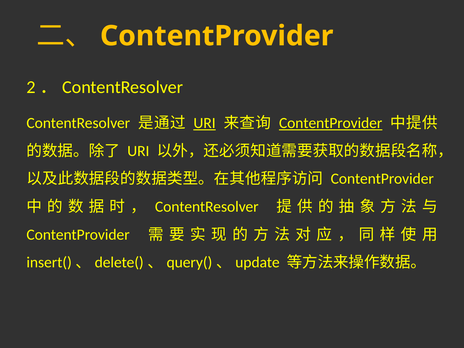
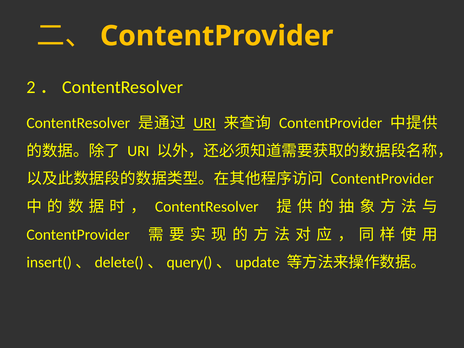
ContentProvider underline: present -> none (331, 123)
